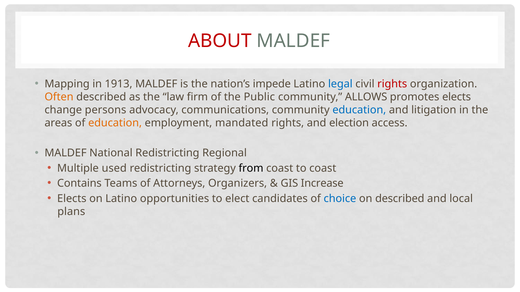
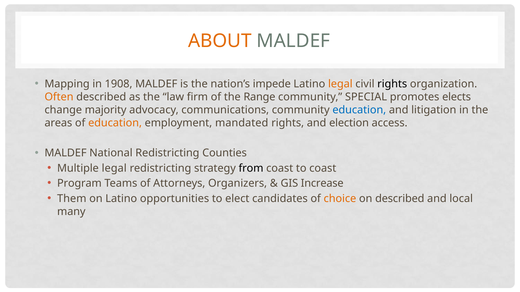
ABOUT colour: red -> orange (220, 41)
1913: 1913 -> 1908 (119, 84)
legal colour: blue -> orange (340, 84)
rights colour: red -> black (392, 84)
Public: Public -> Range (259, 97)
ALLOWS: ALLOWS -> SPECIAL (366, 97)
persons: persons -> majority (106, 110)
Regional: Regional -> Counties (225, 153)
Multiple used: used -> legal (114, 168)
Contains: Contains -> Program (79, 184)
Elects: Elects -> Them (72, 199)
choice colour: blue -> orange (340, 199)
plans: plans -> many (71, 212)
